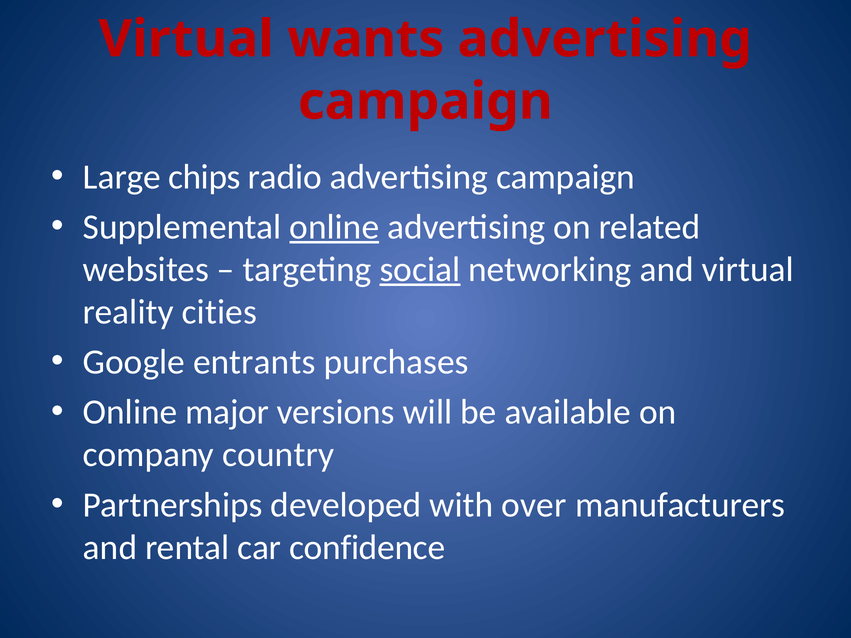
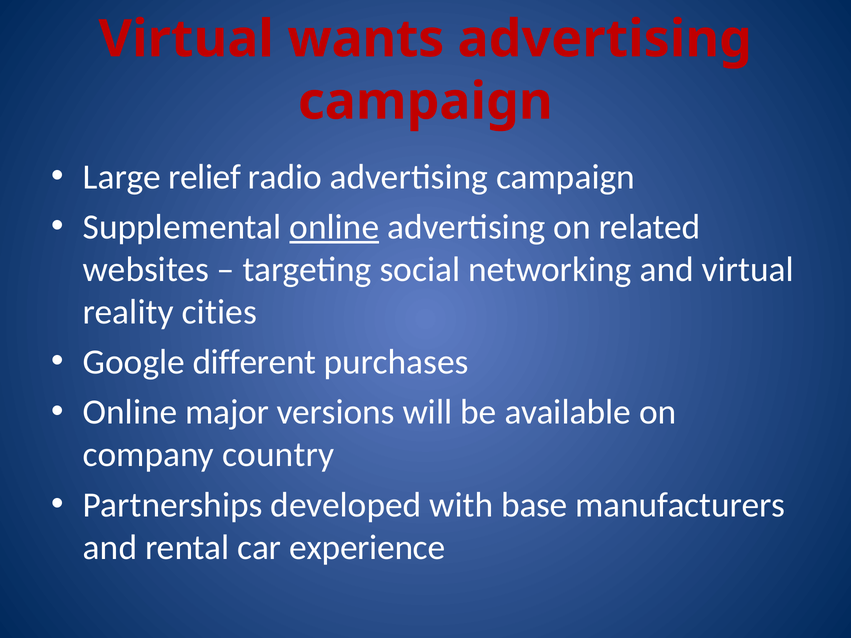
chips: chips -> relief (204, 177)
social underline: present -> none (420, 270)
entrants: entrants -> different (255, 362)
over: over -> base (534, 505)
confidence: confidence -> experience (367, 548)
